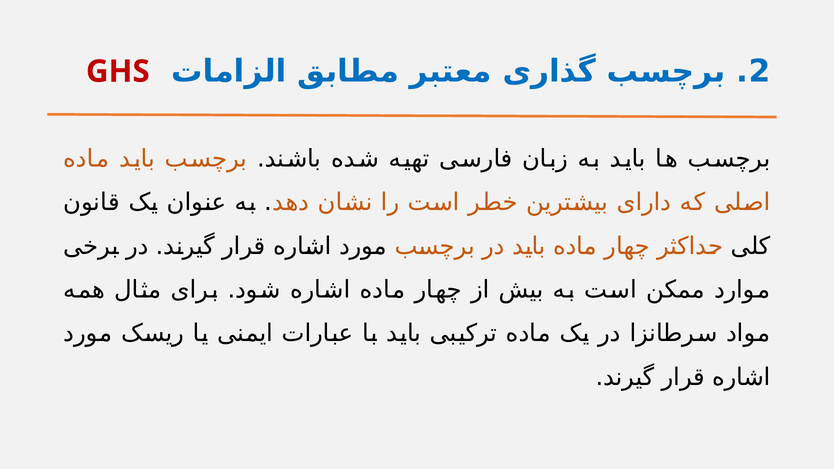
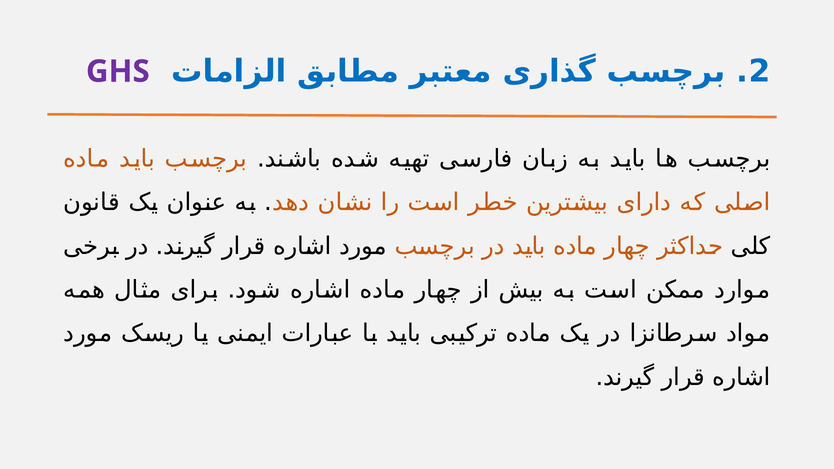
GHS colour: red -> purple (118, 71)
